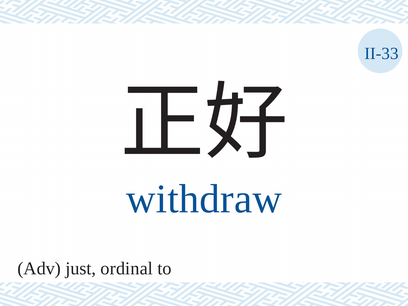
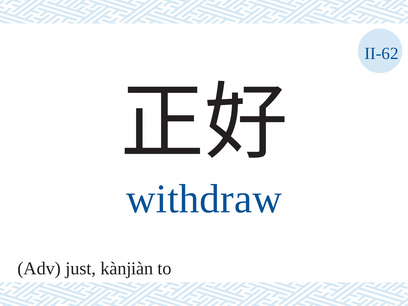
II-33: II-33 -> II-62 (382, 53)
ordinal: ordinal -> kànjiàn (127, 268)
